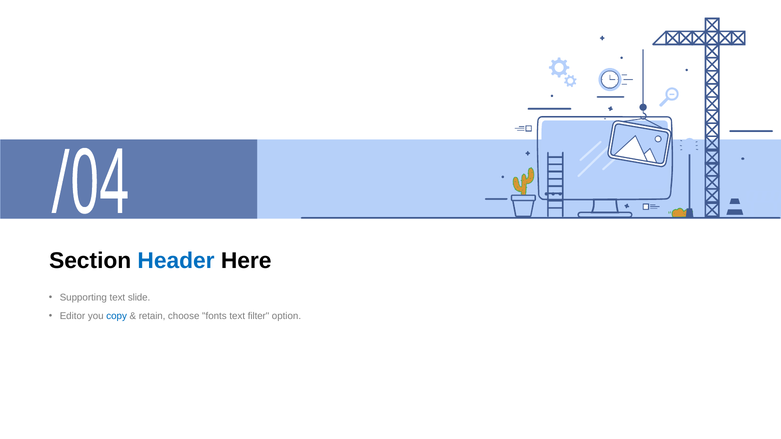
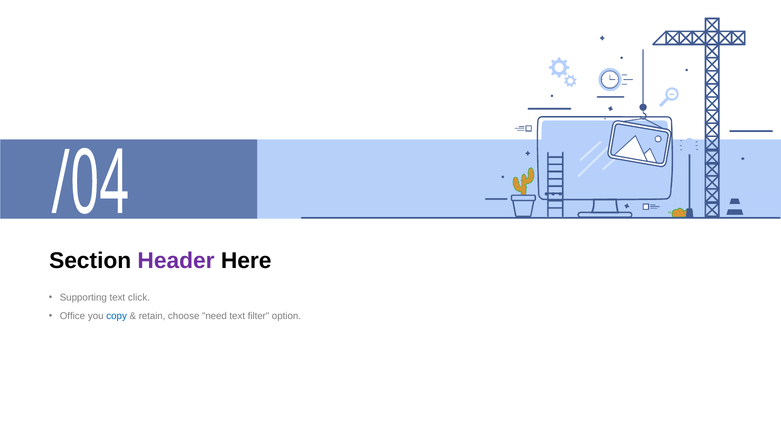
Header colour: blue -> purple (176, 261)
slide: slide -> click (139, 297)
Editor: Editor -> Office (72, 316)
fonts: fonts -> need (214, 316)
